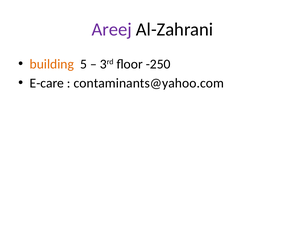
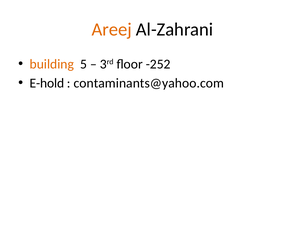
Areej colour: purple -> orange (112, 30)
-250: -250 -> -252 (158, 64)
E-care: E-care -> E-hold (47, 83)
